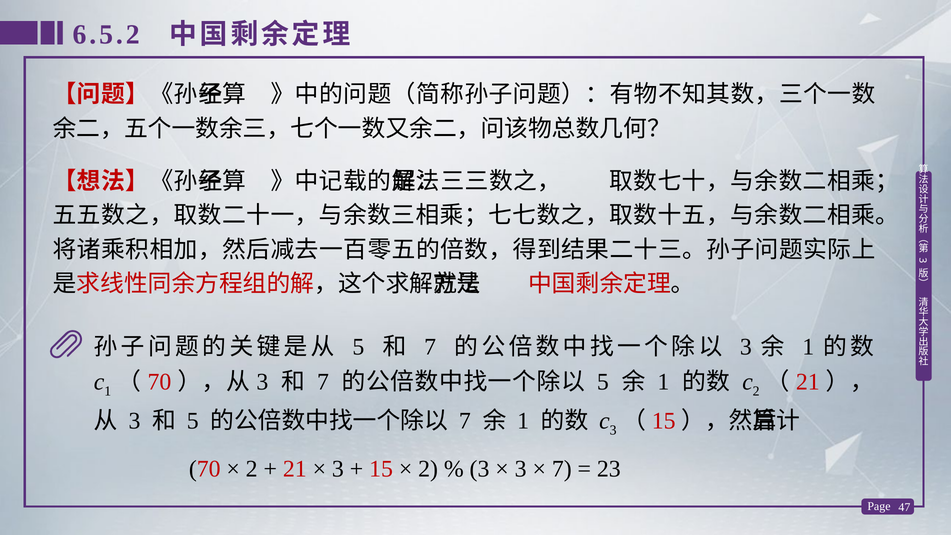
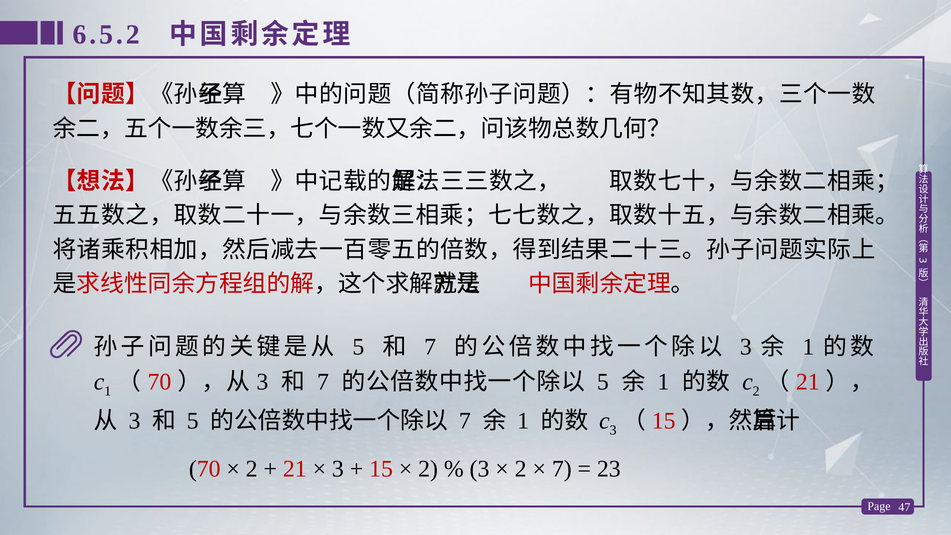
3: 3 -> 2 (521, 469)
